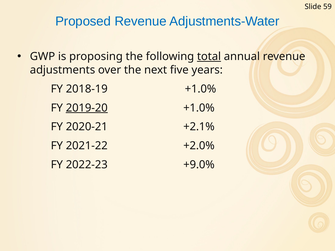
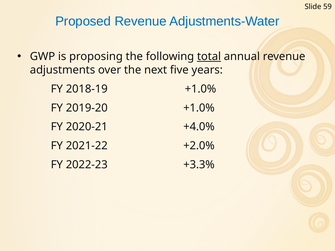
2019-20 underline: present -> none (87, 108)
+2.1%: +2.1% -> +4.0% (199, 127)
+9.0%: +9.0% -> +3.3% (199, 165)
